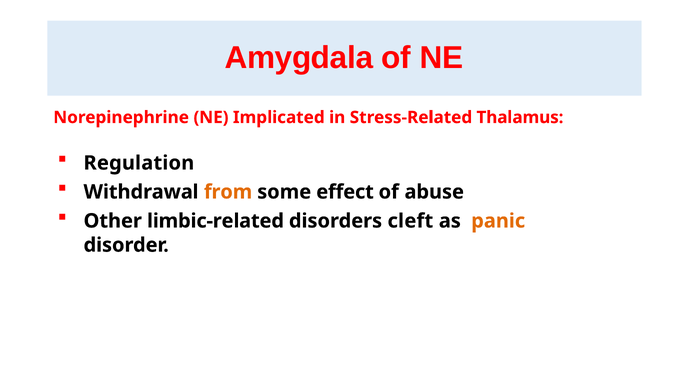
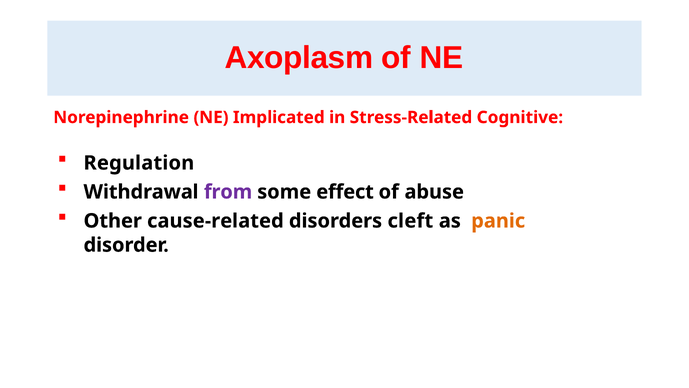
Amygdala: Amygdala -> Axoplasm (299, 58)
Thalamus: Thalamus -> Cognitive (520, 117)
from colour: orange -> purple (228, 192)
limbic-related: limbic-related -> cause-related (215, 221)
